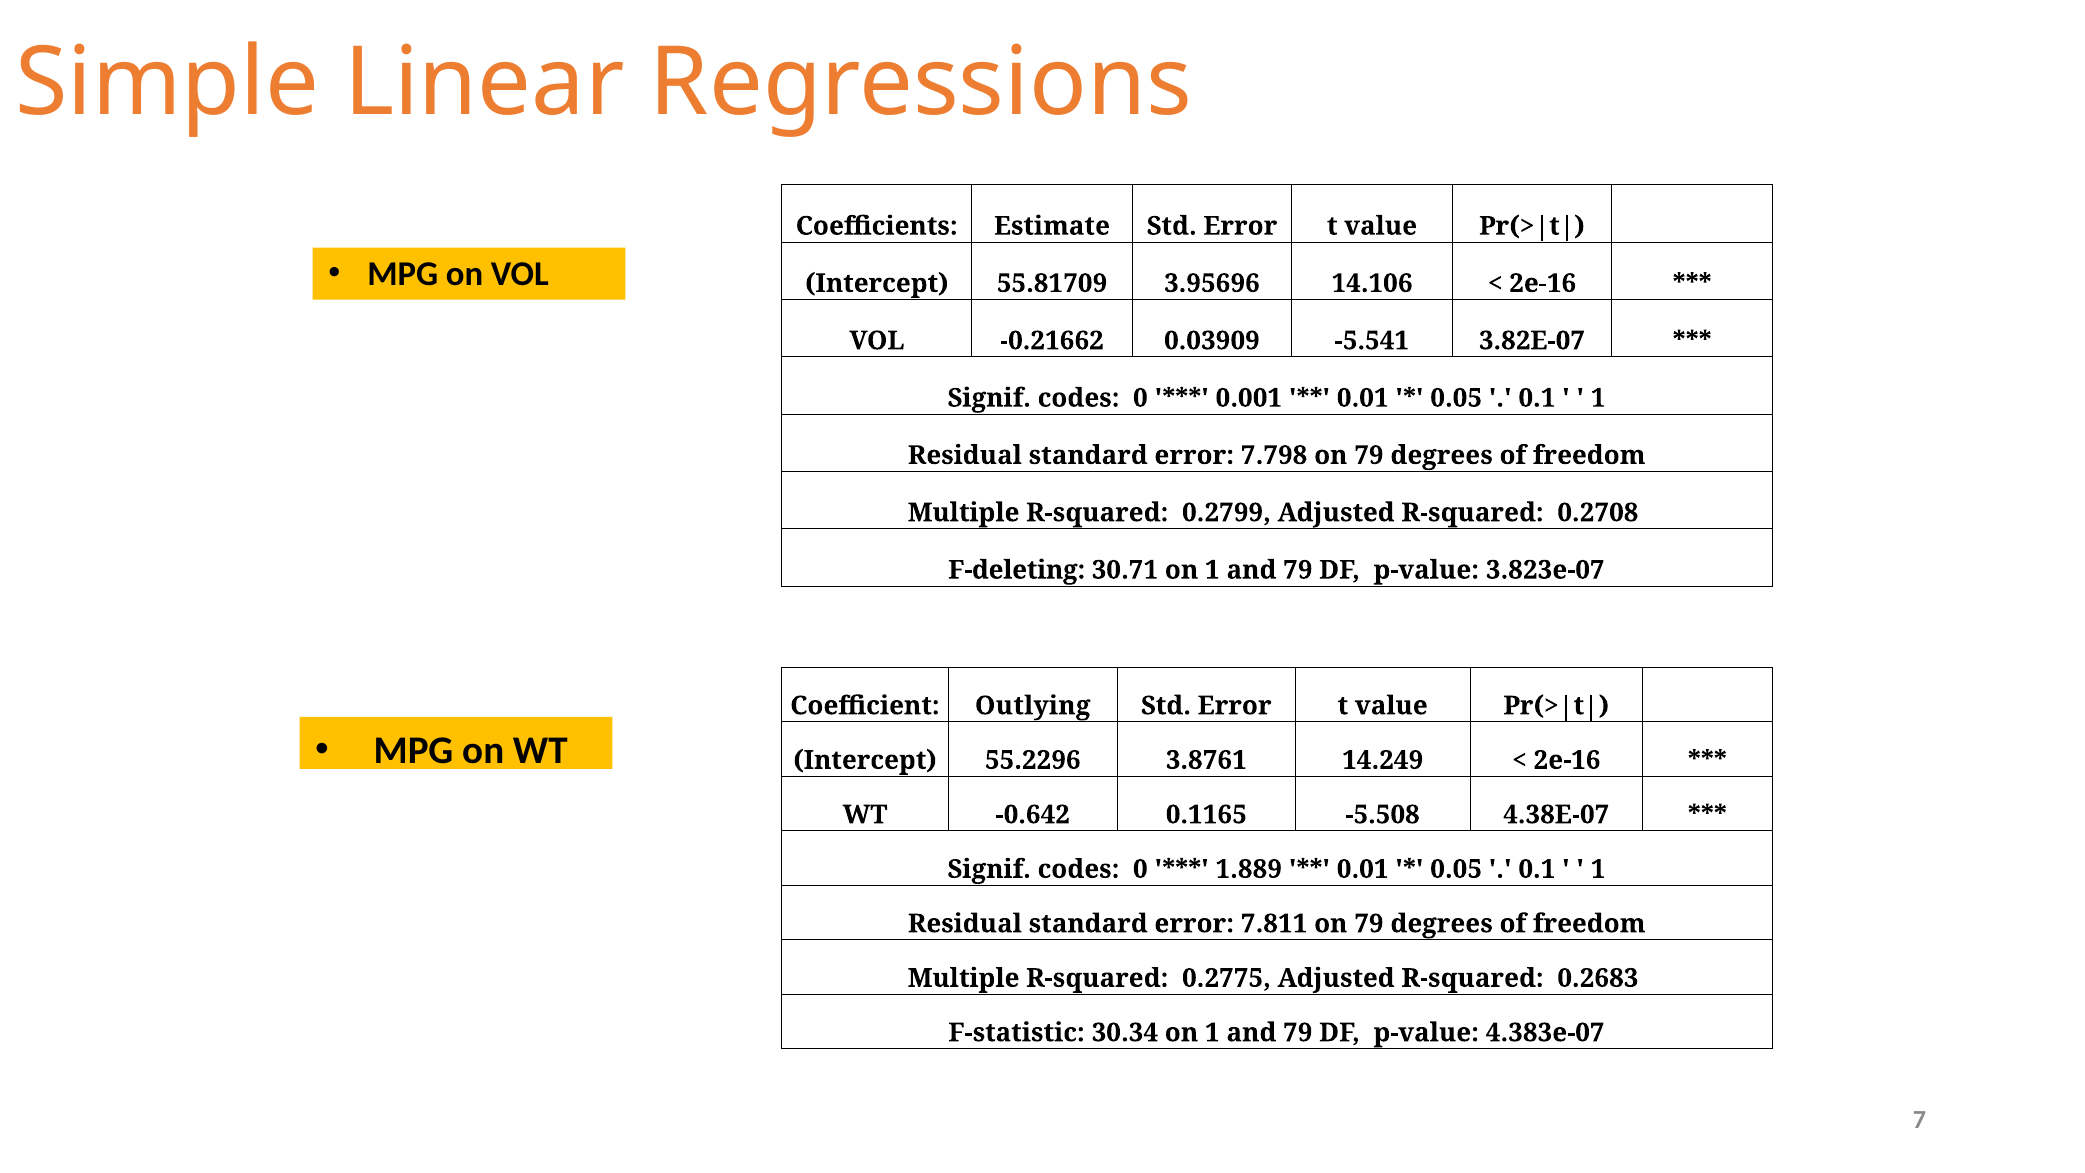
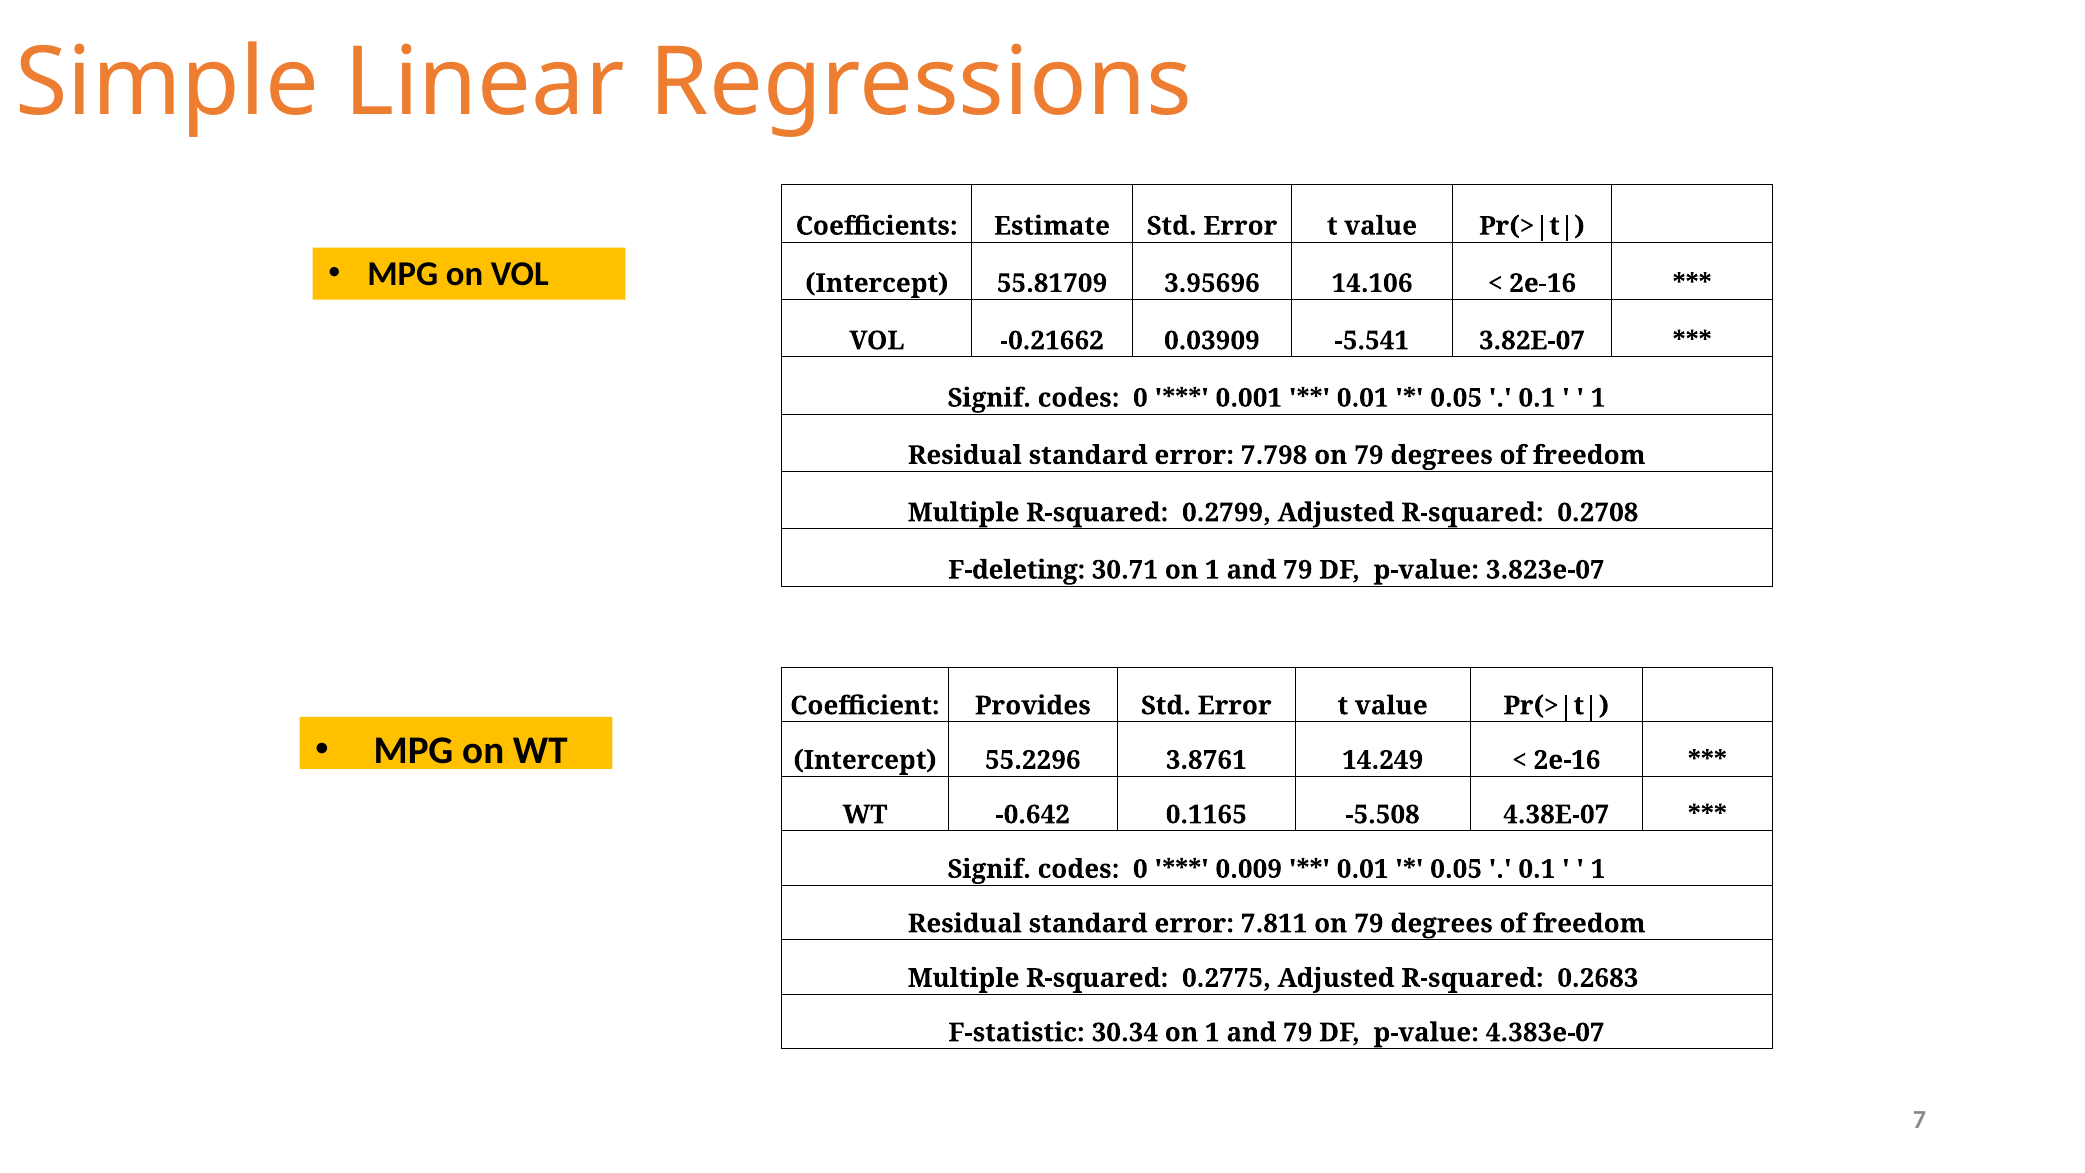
Outlying: Outlying -> Provides (1033, 706)
1.889: 1.889 -> 0.009 (1249, 869)
